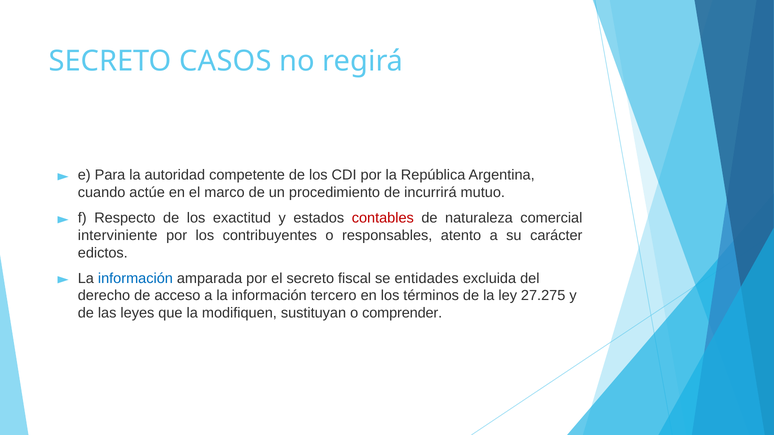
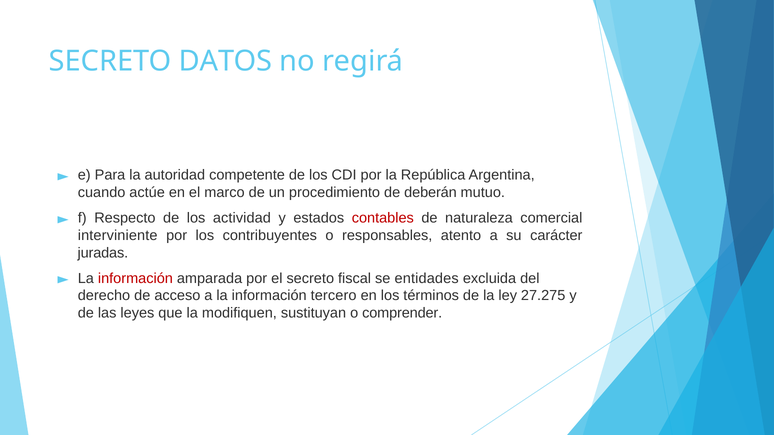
CASOS: CASOS -> DATOS (226, 61)
incurrirá: incurrirá -> deberán (430, 193)
exactitud: exactitud -> actividad (242, 218)
edictos: edictos -> juradas (103, 253)
información colour: blue -> red (135, 278)
